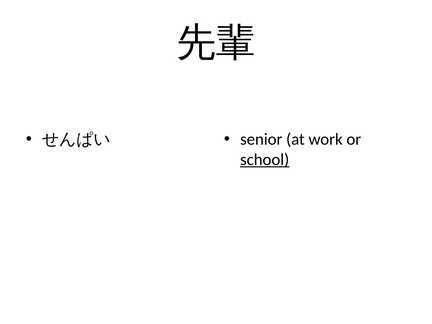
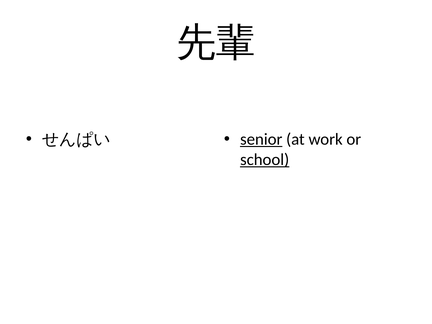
senior underline: none -> present (261, 139)
